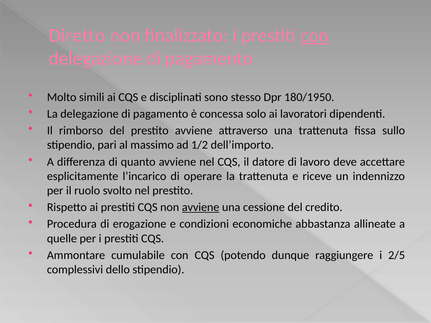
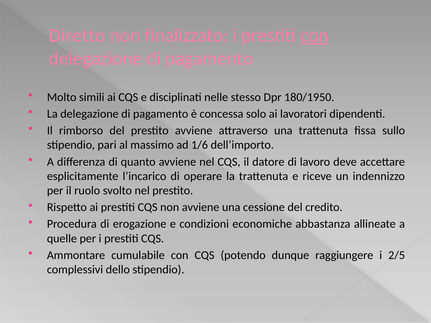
sono: sono -> nelle (216, 97)
1/2: 1/2 -> 1/6 (200, 145)
avviene underline: present -> none (201, 207)
